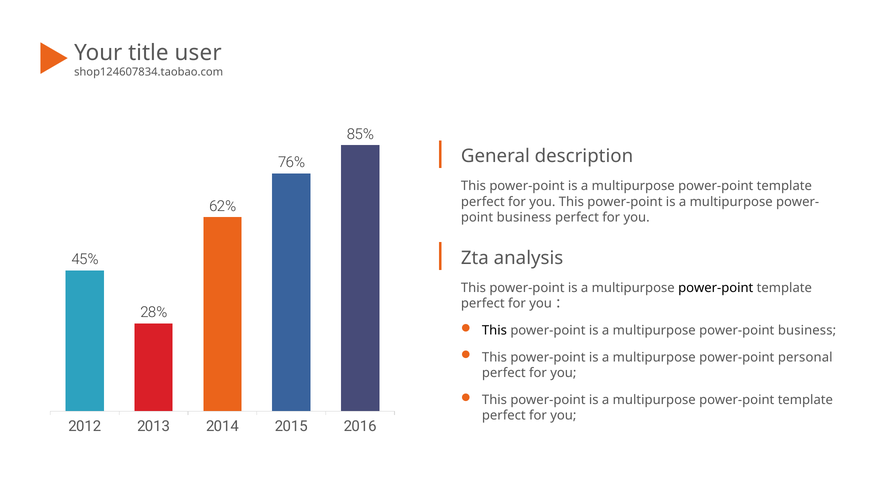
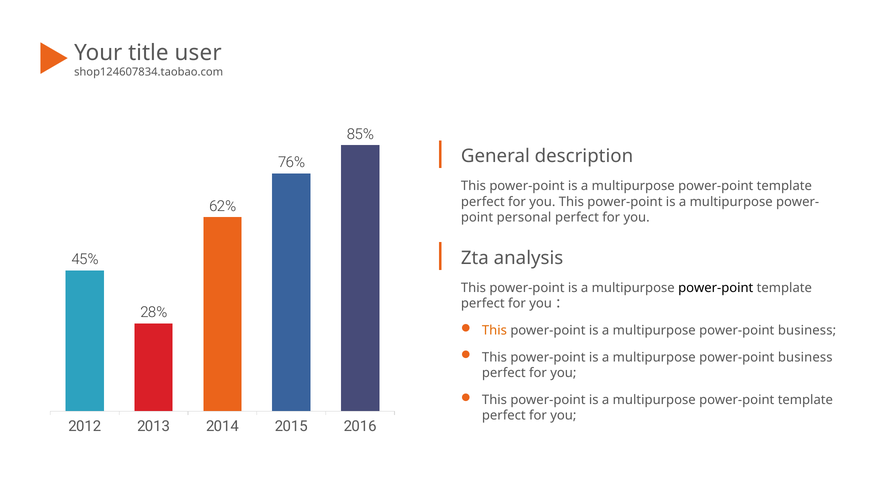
business: business -> personal (524, 217)
This colour: black -> orange (494, 330)
personal: personal -> business (805, 357)
